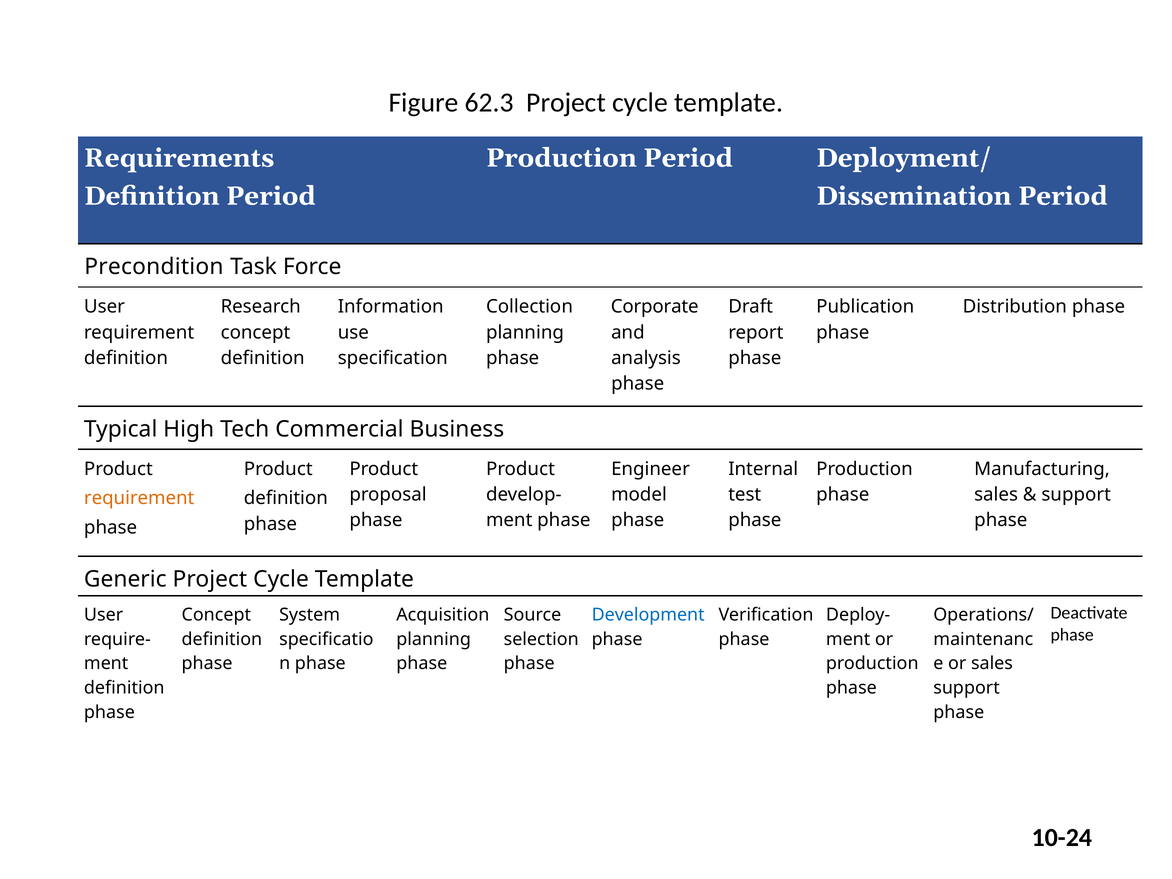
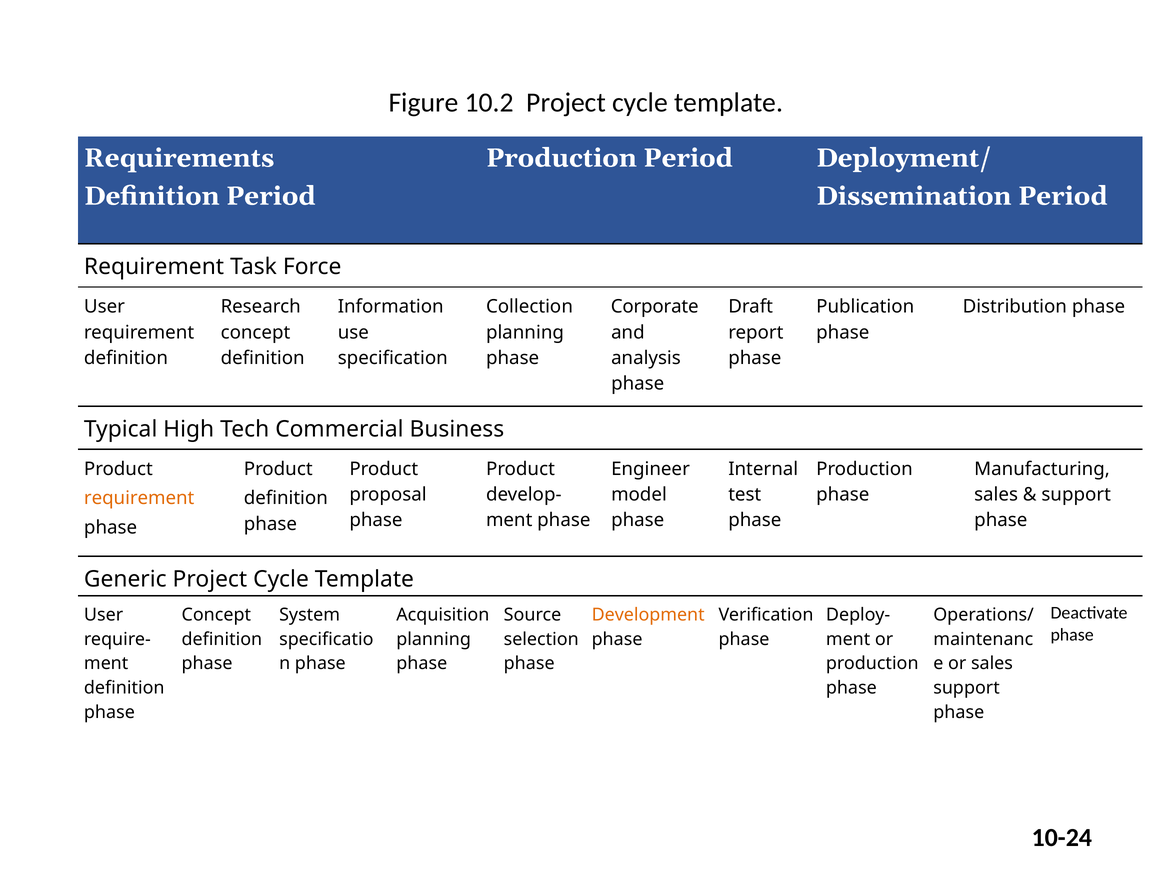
62.3: 62.3 -> 10.2 (489, 102)
Precondition: Precondition -> Requirement (154, 267)
Development colour: blue -> orange (648, 615)
